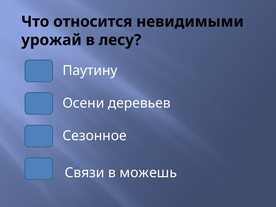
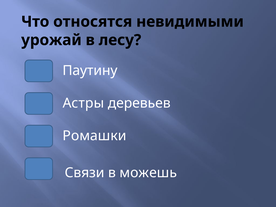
относится: относится -> относятся (93, 22)
Осени: Осени -> Астры (83, 103)
Сезонное: Сезонное -> Ромашки (95, 136)
